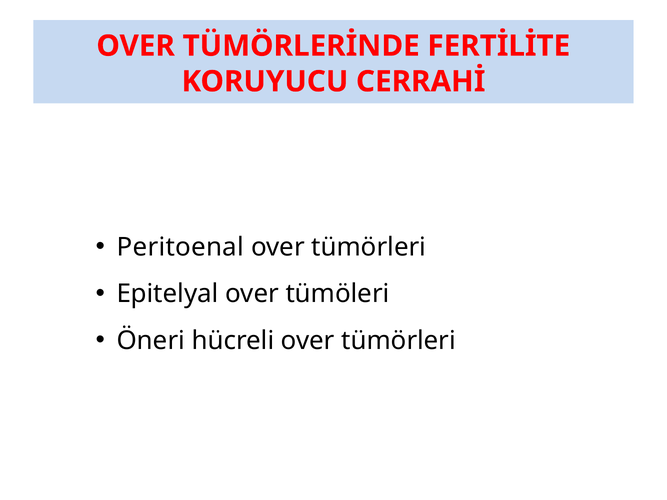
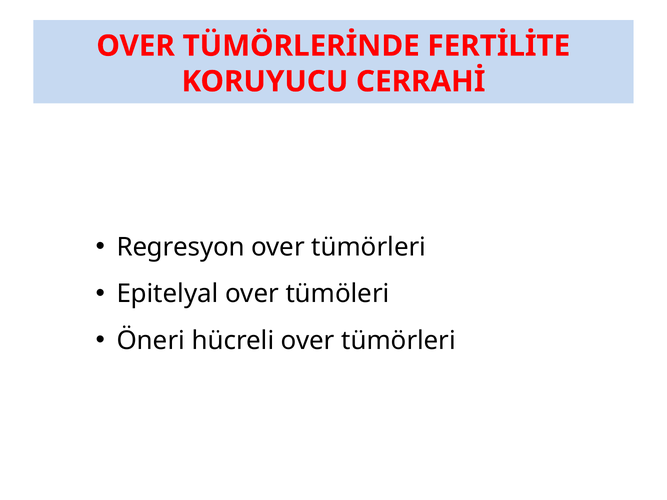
Peritoenal: Peritoenal -> Regresyon (181, 247)
